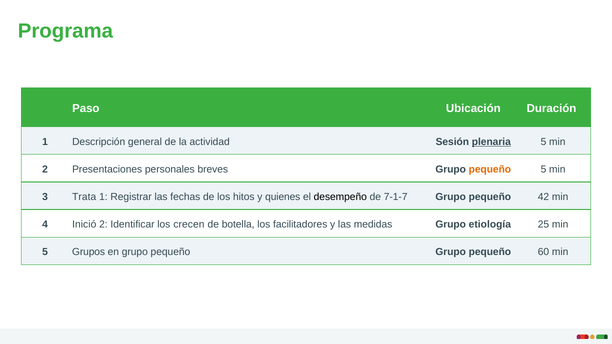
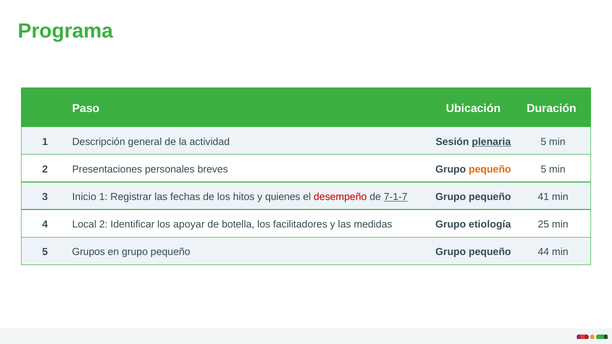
Trata: Trata -> Inicio (84, 197)
desempeño colour: black -> red (340, 197)
7-1-7 underline: none -> present (396, 197)
42: 42 -> 41 (543, 197)
Inició: Inició -> Local (84, 224)
crecen: crecen -> apoyar (189, 224)
60: 60 -> 44 (543, 252)
